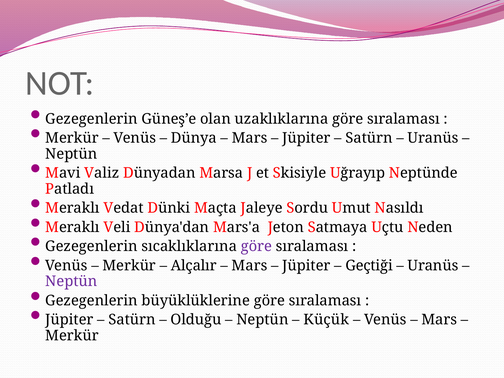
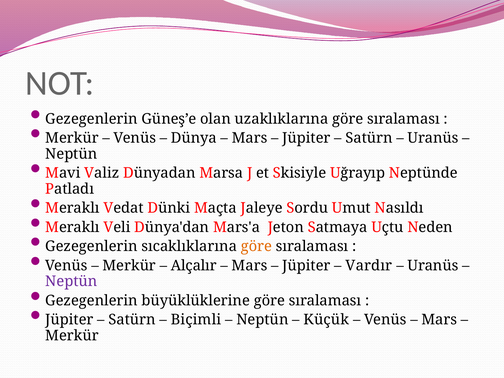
göre colour: purple -> orange (256, 246)
Geçtiği: Geçtiği -> Vardır (369, 266)
Olduğu: Olduğu -> Biçimli (196, 320)
